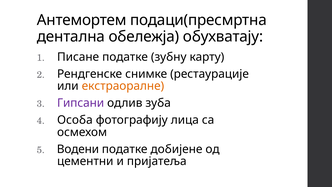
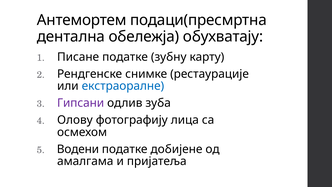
екстраоралне colour: orange -> blue (123, 86)
Особа: Особа -> Олову (75, 120)
цементни: цементни -> амалгама (85, 161)
